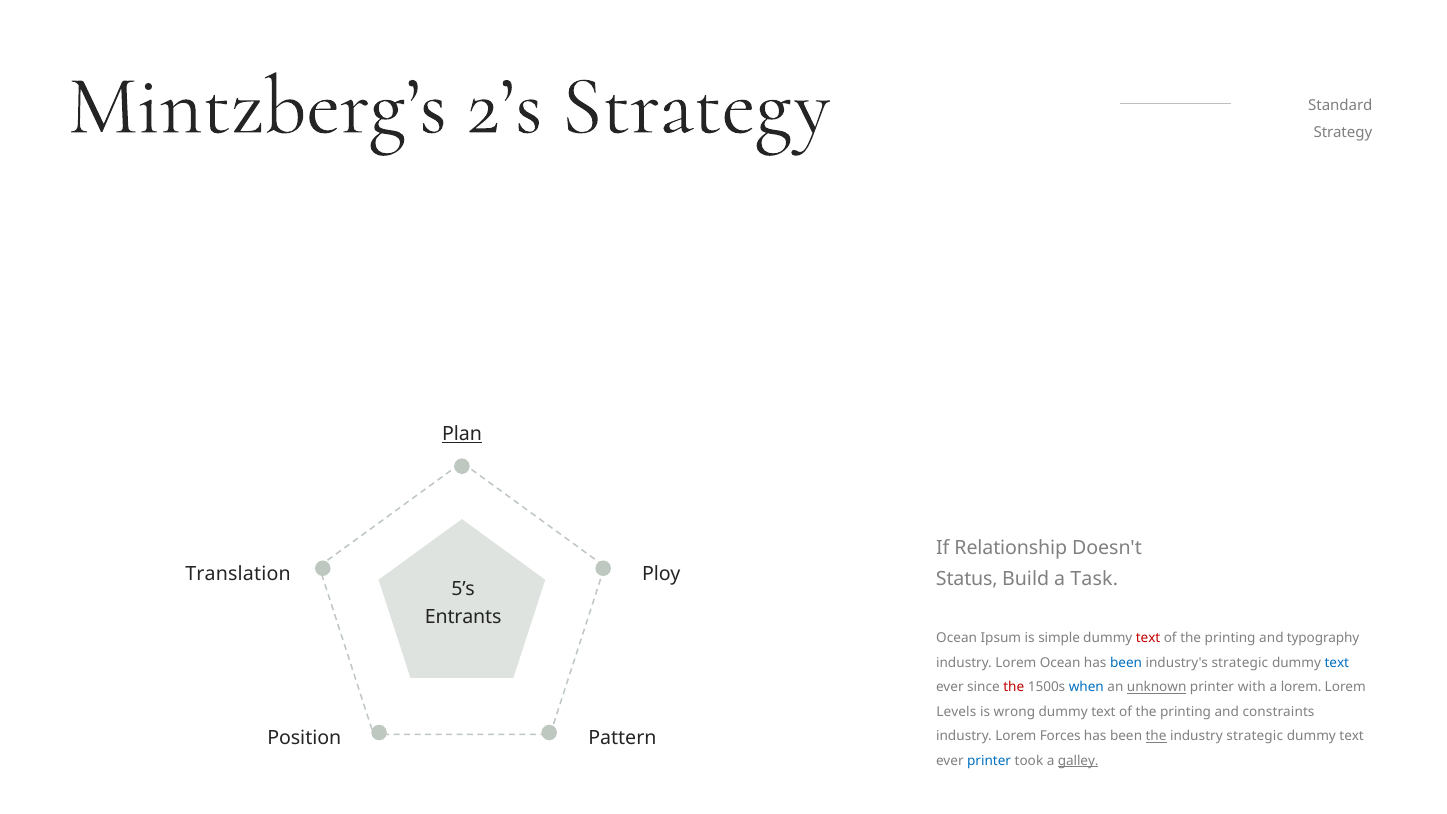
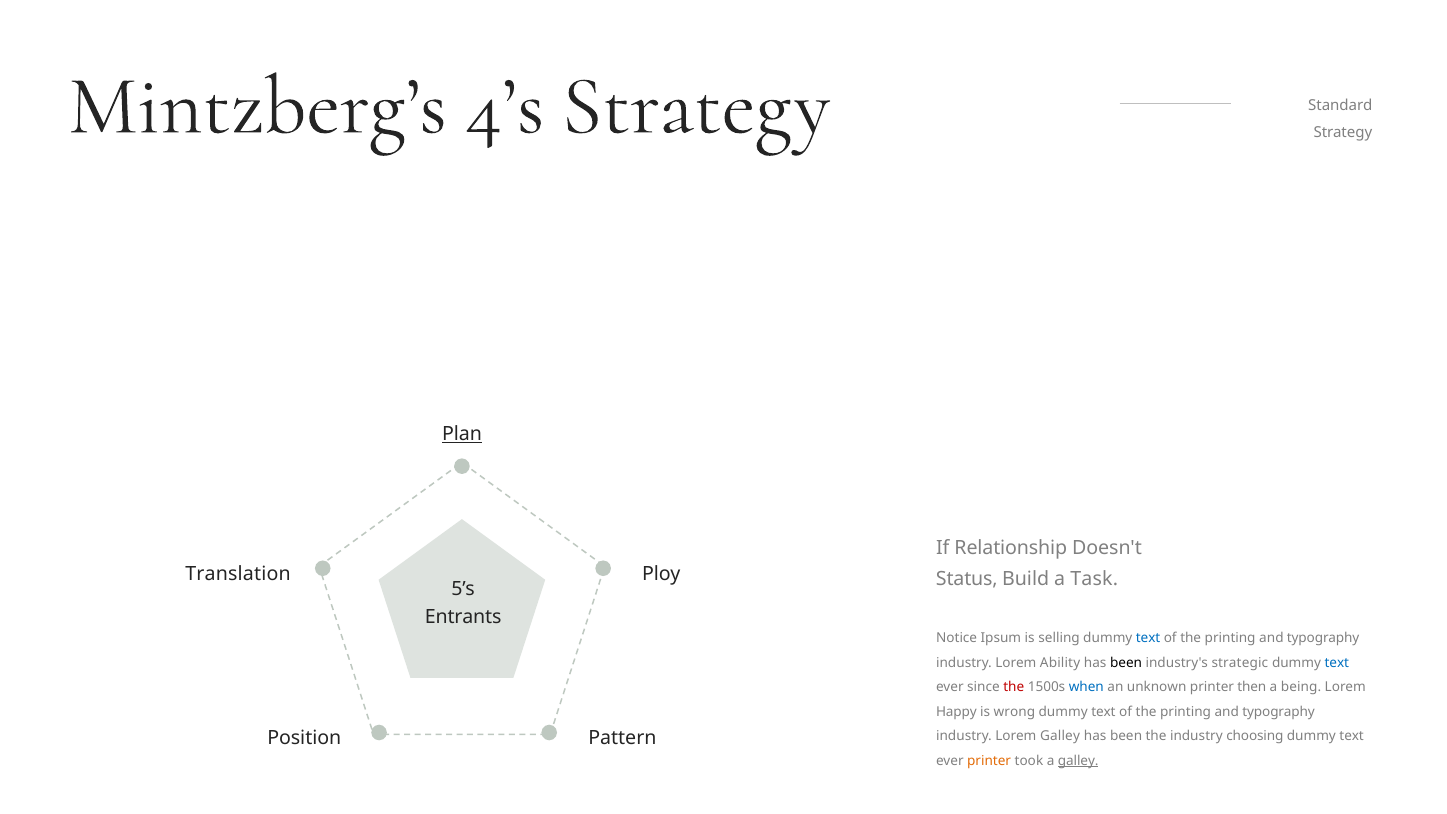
2’s: 2’s -> 4’s (505, 105)
Ocean: Ocean -> Notice (957, 638)
simple: simple -> selling (1059, 638)
text colour: red -> blue (1148, 638)
Lorem Ocean: Ocean -> Ability (1060, 663)
been colour: blue -> black (1126, 663)
unknown underline: present -> none (1157, 687)
with: with -> then (1252, 687)
a lorem: lorem -> being (1301, 687)
Levels: Levels -> Happy (956, 712)
constraints: constraints -> typography (1279, 712)
Lorem Forces: Forces -> Galley (1060, 736)
the underline: present -> none (1156, 736)
industry strategic: strategic -> choosing (1255, 736)
printer colour: blue -> orange (989, 761)
